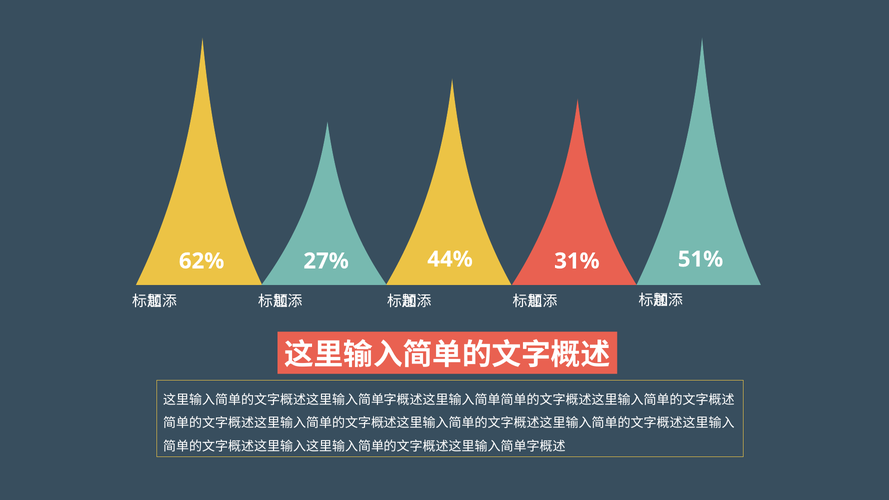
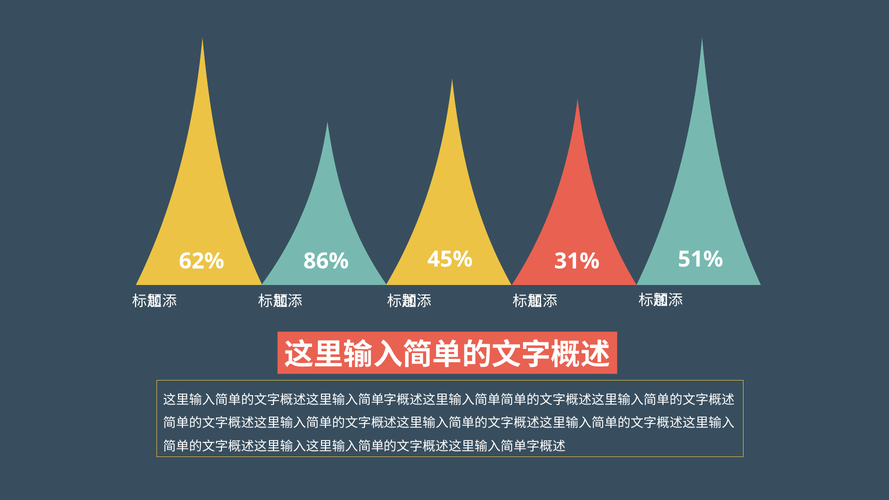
44%: 44% -> 45% (450, 259)
27%: 27% -> 86% (326, 261)
